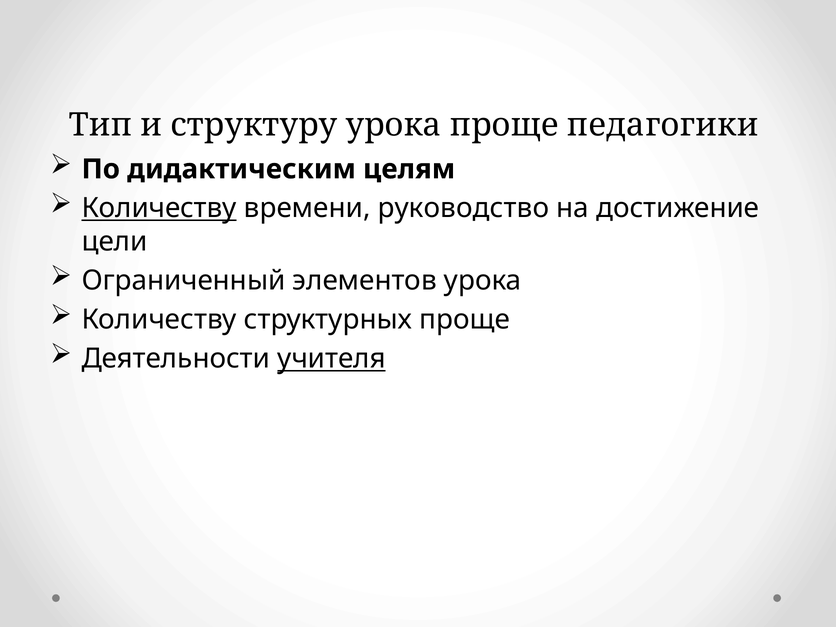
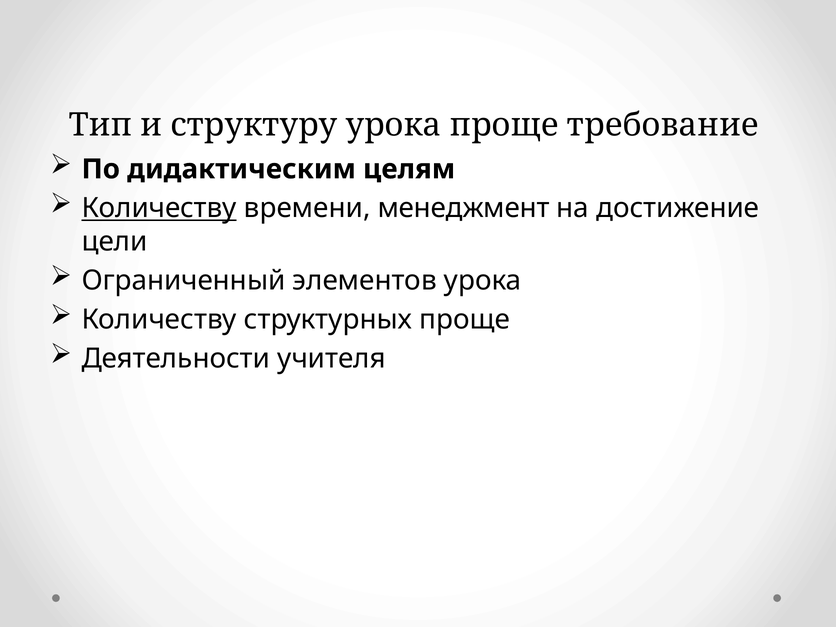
педагогики: педагогики -> требование (663, 125)
руководство: руководство -> менеджмент (464, 208)
учителя underline: present -> none (332, 359)
